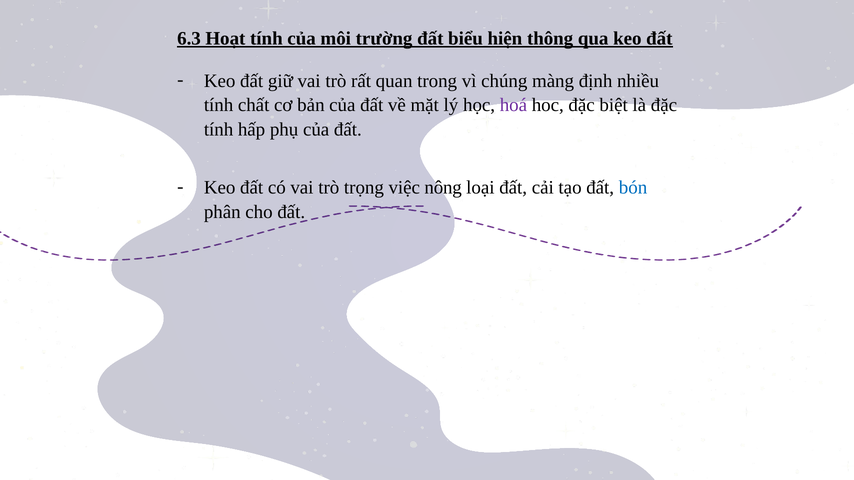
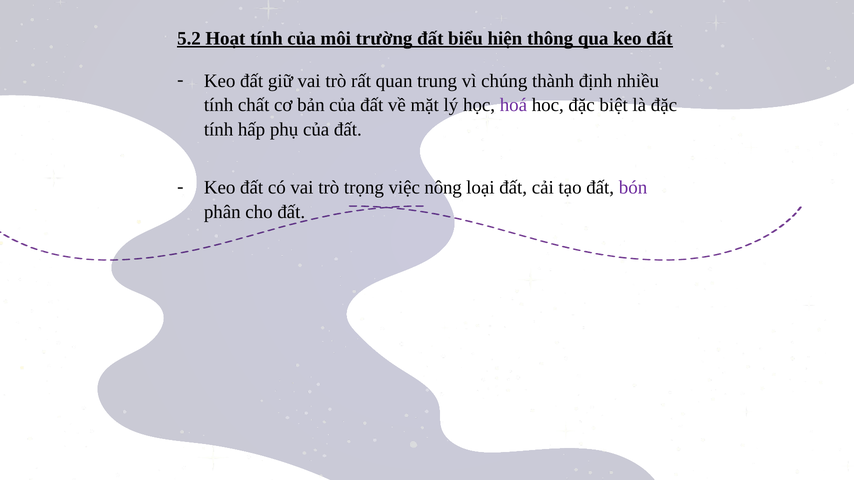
6.3: 6.3 -> 5.2 (189, 38)
trong: trong -> trung (437, 81)
màng: màng -> thành (553, 81)
bón colour: blue -> purple (633, 188)
